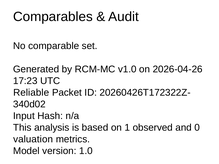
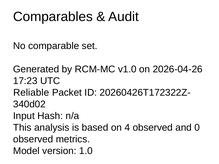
1: 1 -> 4 (127, 128)
valuation: valuation -> observed (33, 139)
